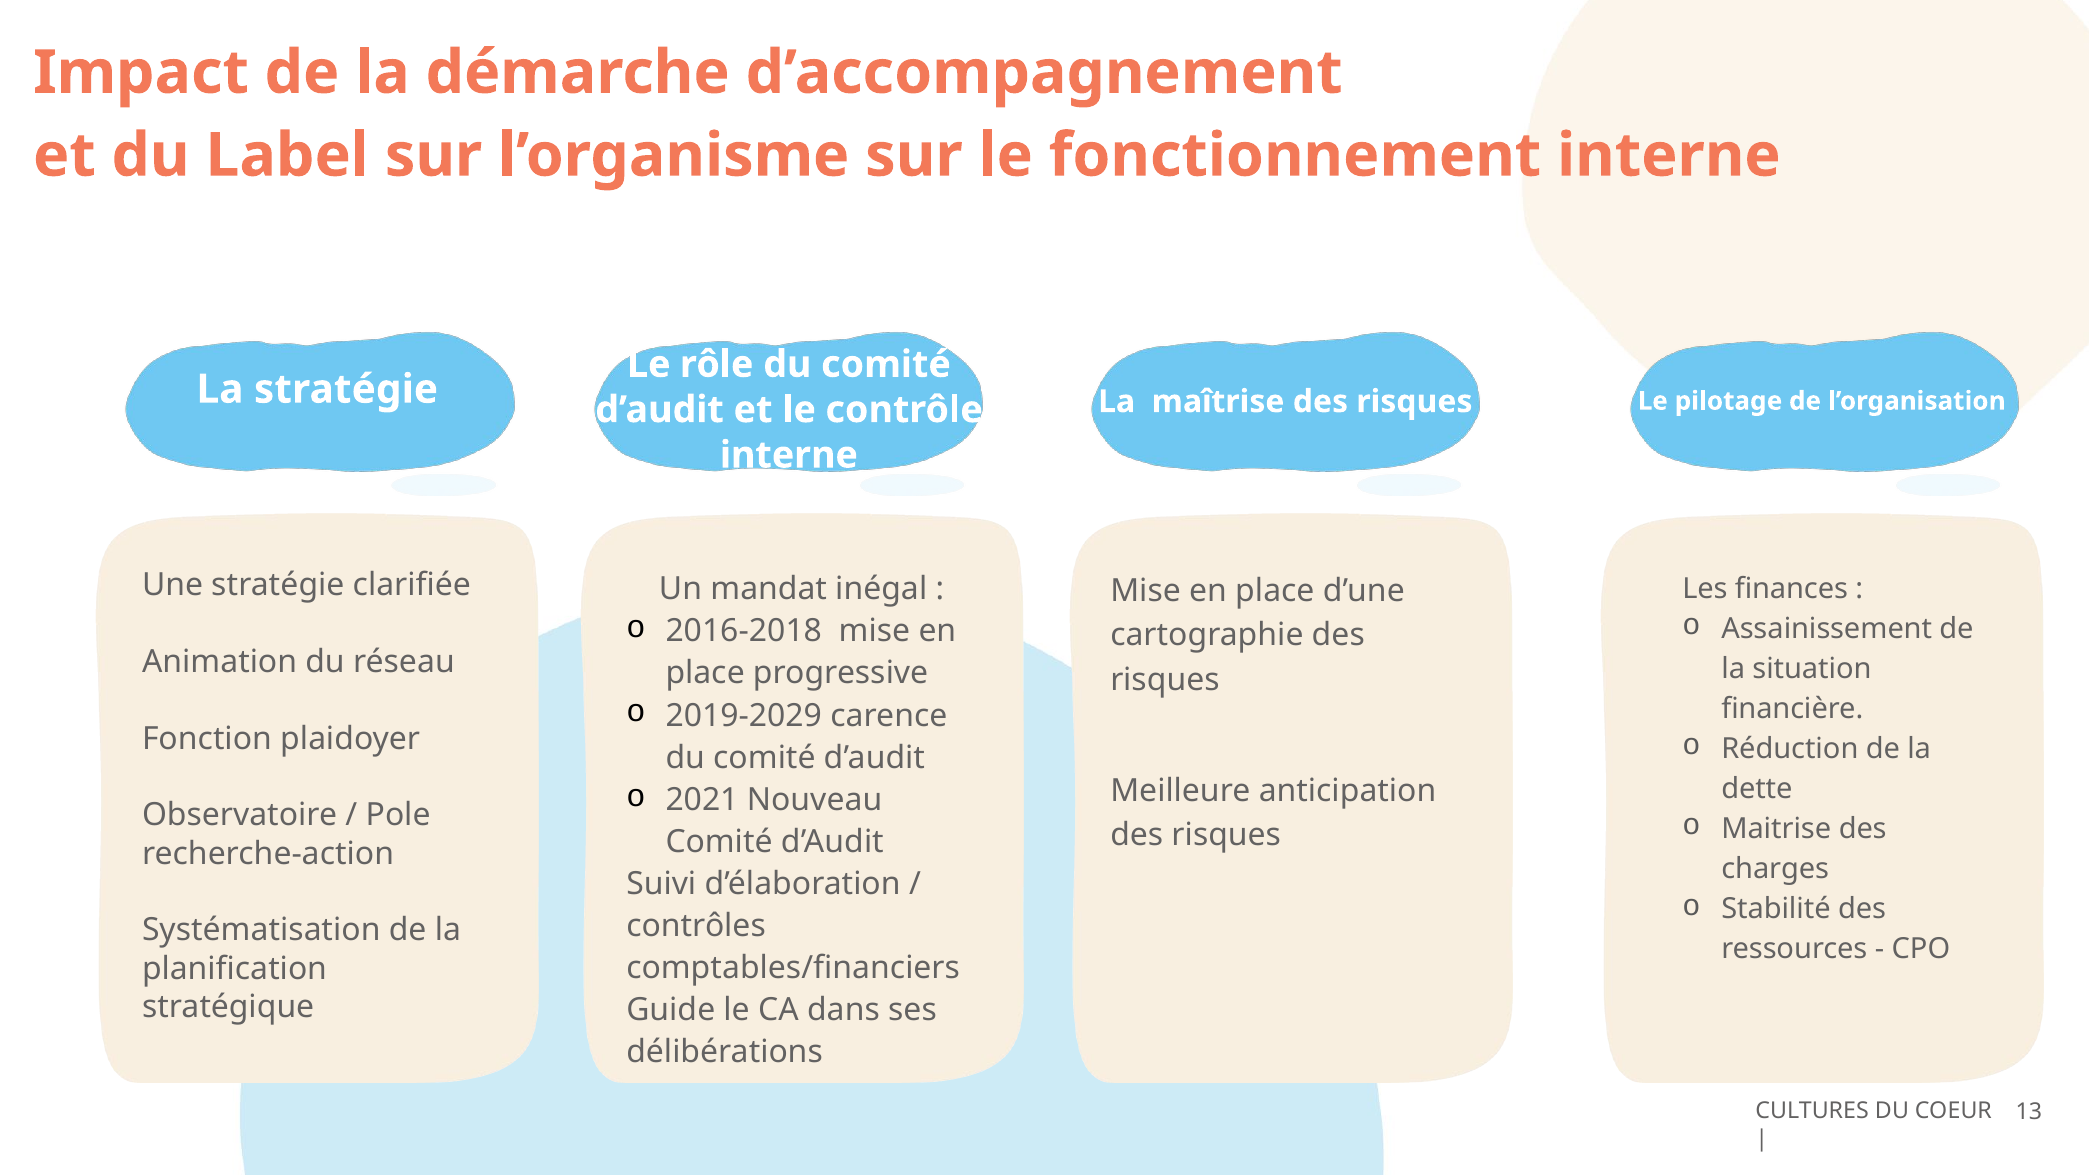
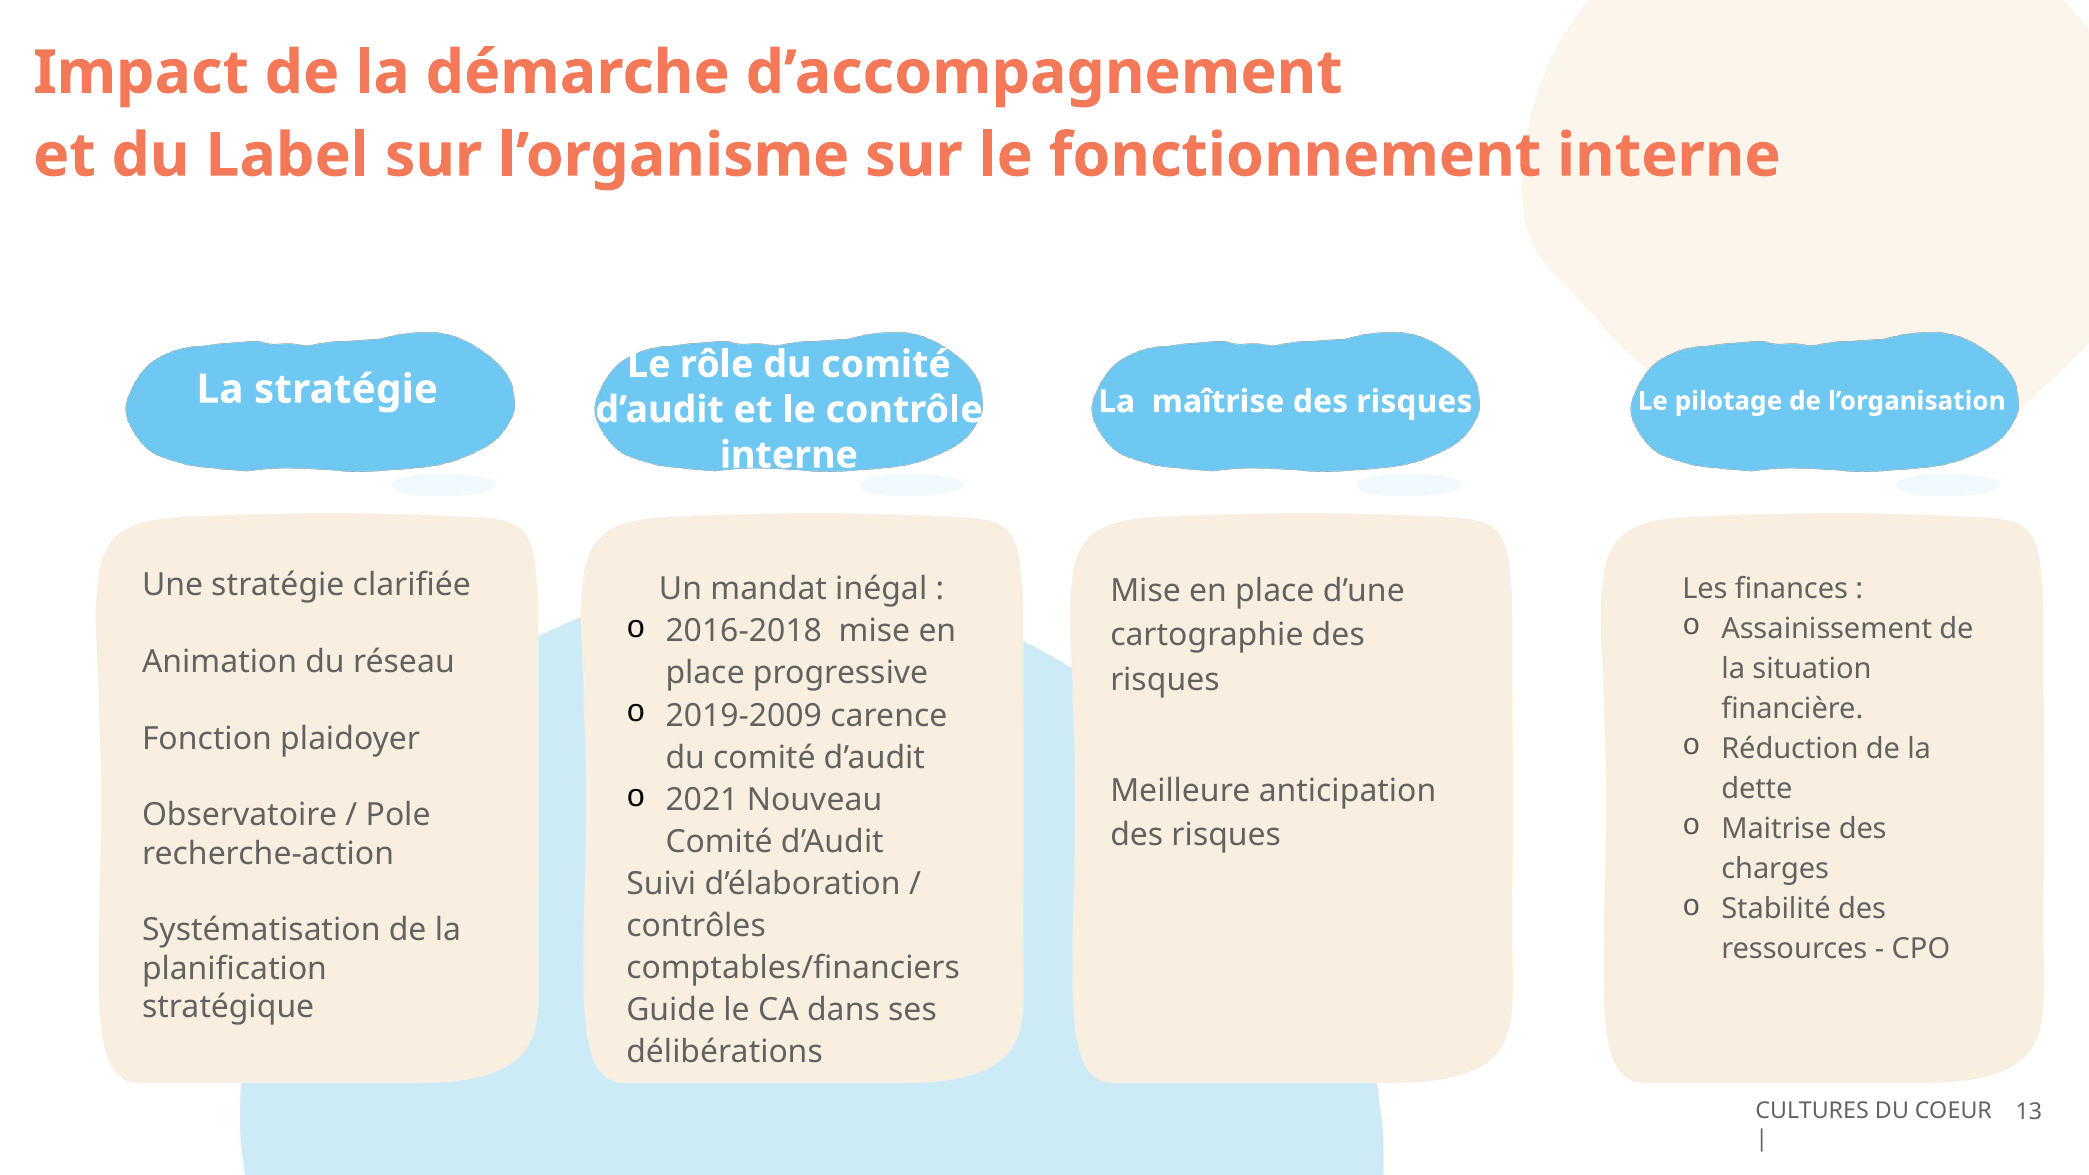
2019-2029: 2019-2029 -> 2019-2009 (744, 716)
